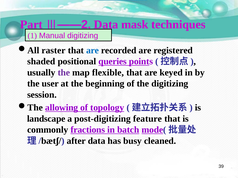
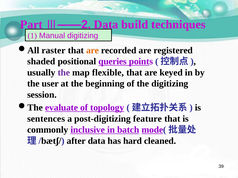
mask: mask -> build (135, 25)
are colour: blue -> orange (93, 50)
allowing: allowing -> evaluate (62, 108)
landscape: landscape -> sentences (46, 119)
fractions: fractions -> inclusive (88, 130)
busy: busy -> hard (133, 141)
